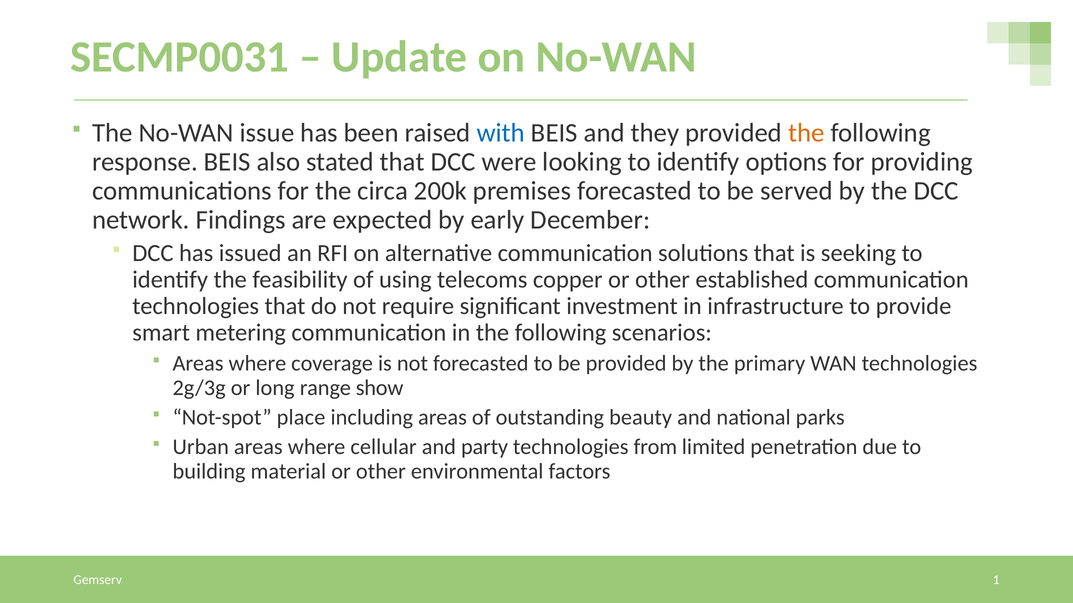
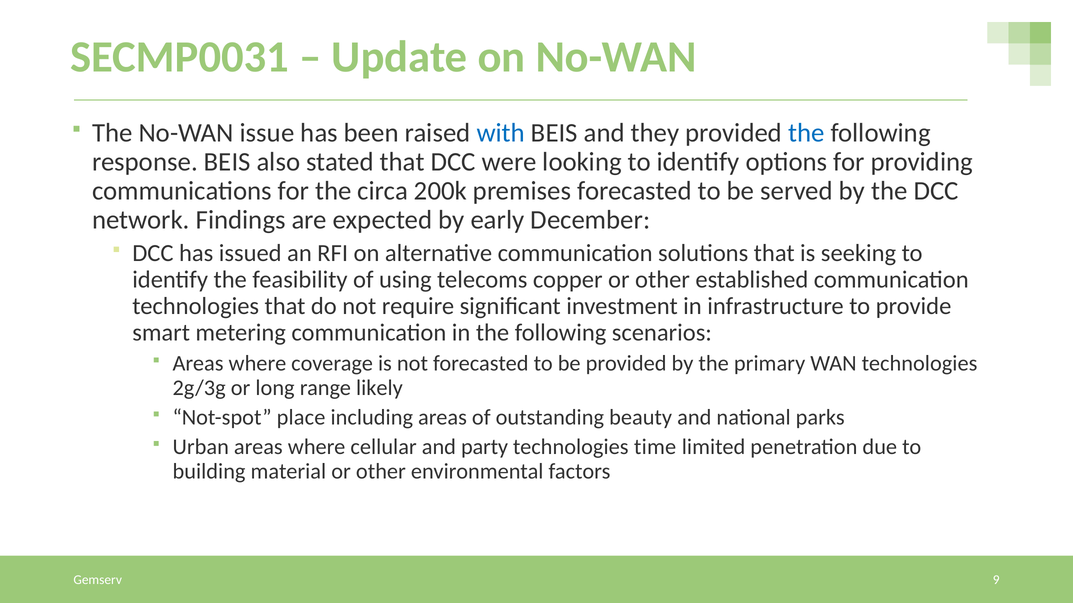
the colour: orange -> blue (806, 133)
show: show -> likely (379, 388)
from: from -> time (655, 447)
1: 1 -> 9 (996, 580)
